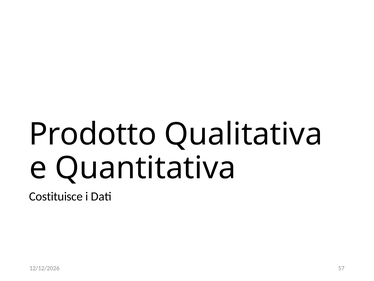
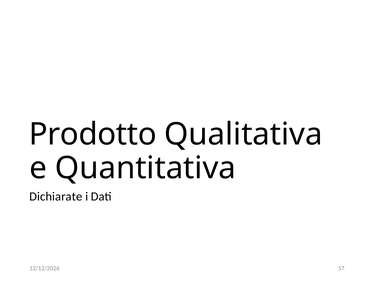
Costituisce: Costituisce -> Dichiarate (56, 196)
